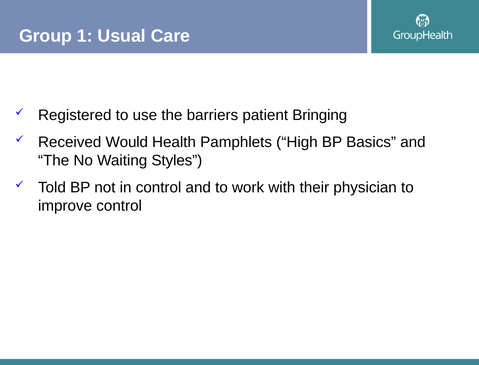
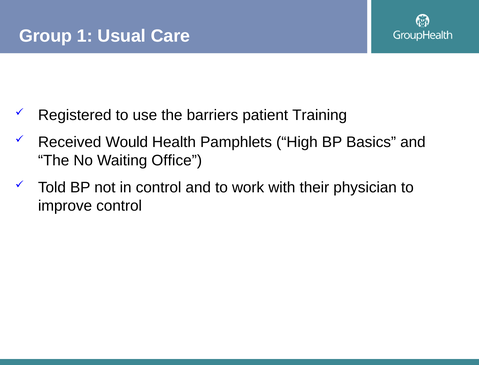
Bringing: Bringing -> Training (320, 115)
Styles: Styles -> Office (177, 160)
